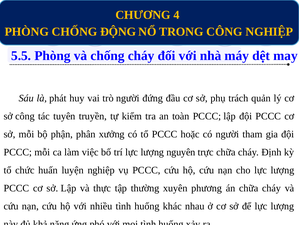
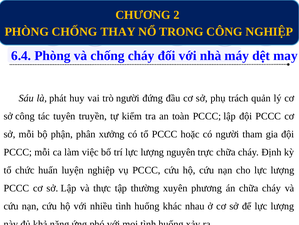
4: 4 -> 2 (177, 15)
ĐỘNG: ĐỘNG -> THAY (118, 32)
5.5: 5.5 -> 6.4 (21, 55)
